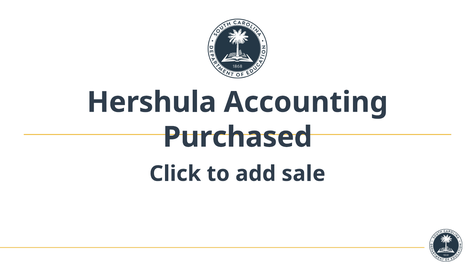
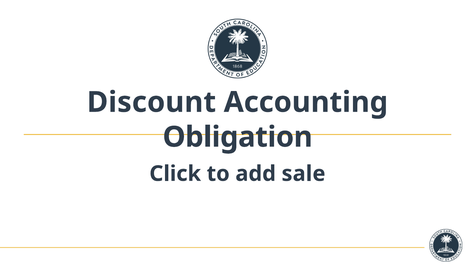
Hershula: Hershula -> Discount (151, 102)
Purchased: Purchased -> Obligation (238, 137)
